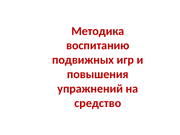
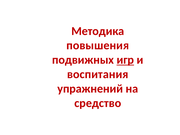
воспитанию: воспитанию -> повышения (98, 45)
игр underline: none -> present (125, 60)
повышения: повышения -> воспитания (98, 74)
